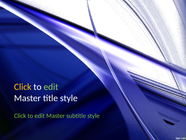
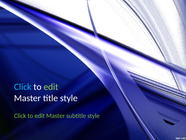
Click colour: yellow -> light blue (23, 87)
